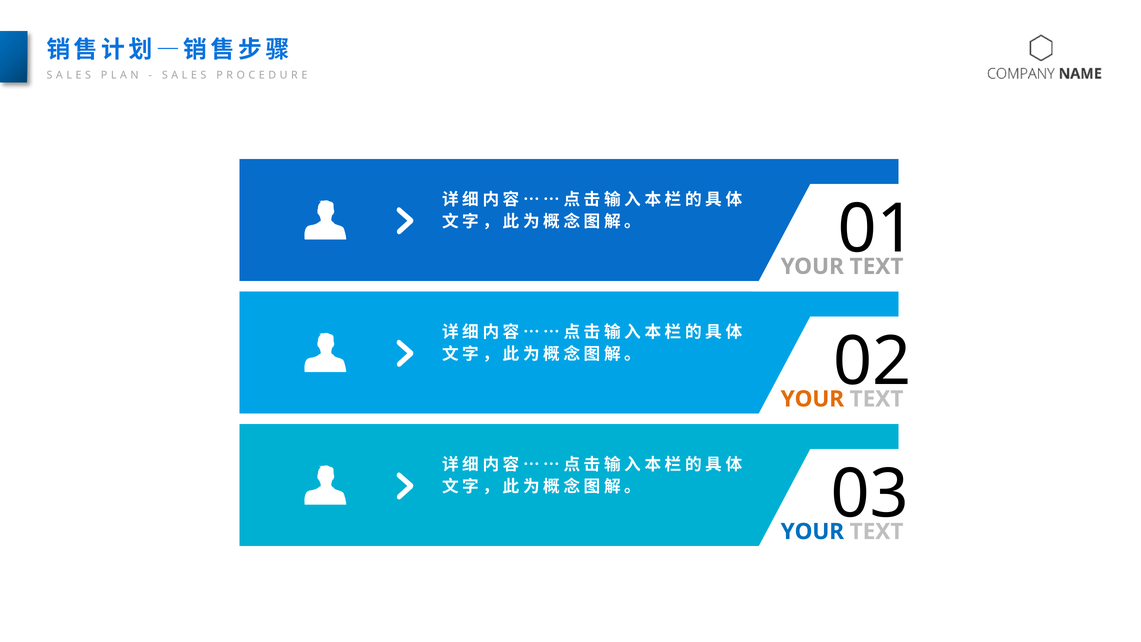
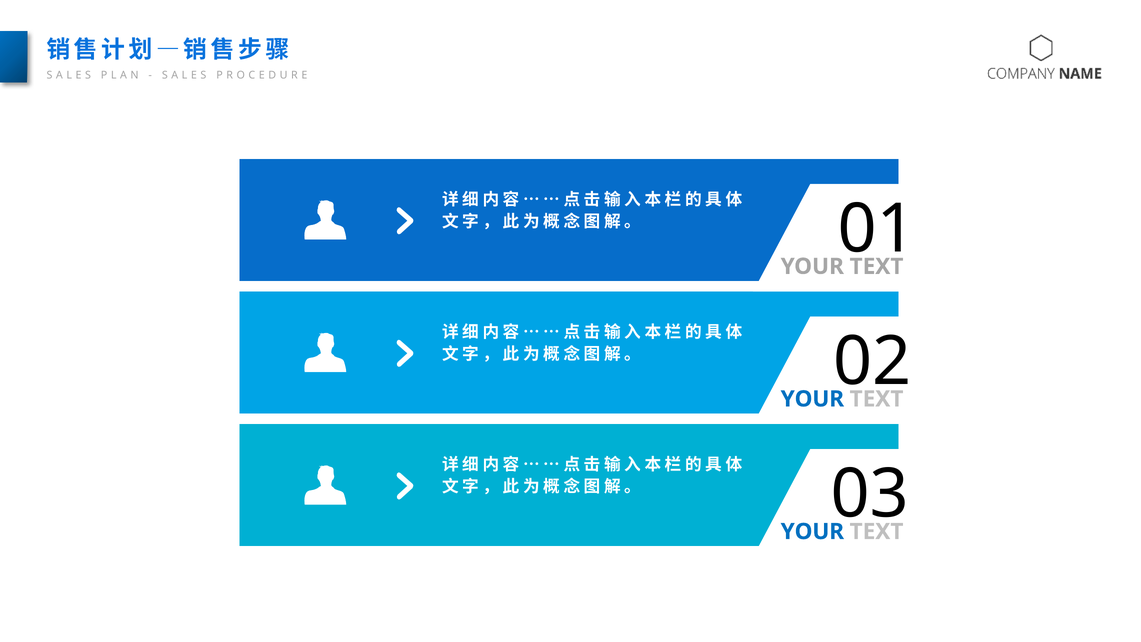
YOUR colour: orange -> blue (812, 399)
